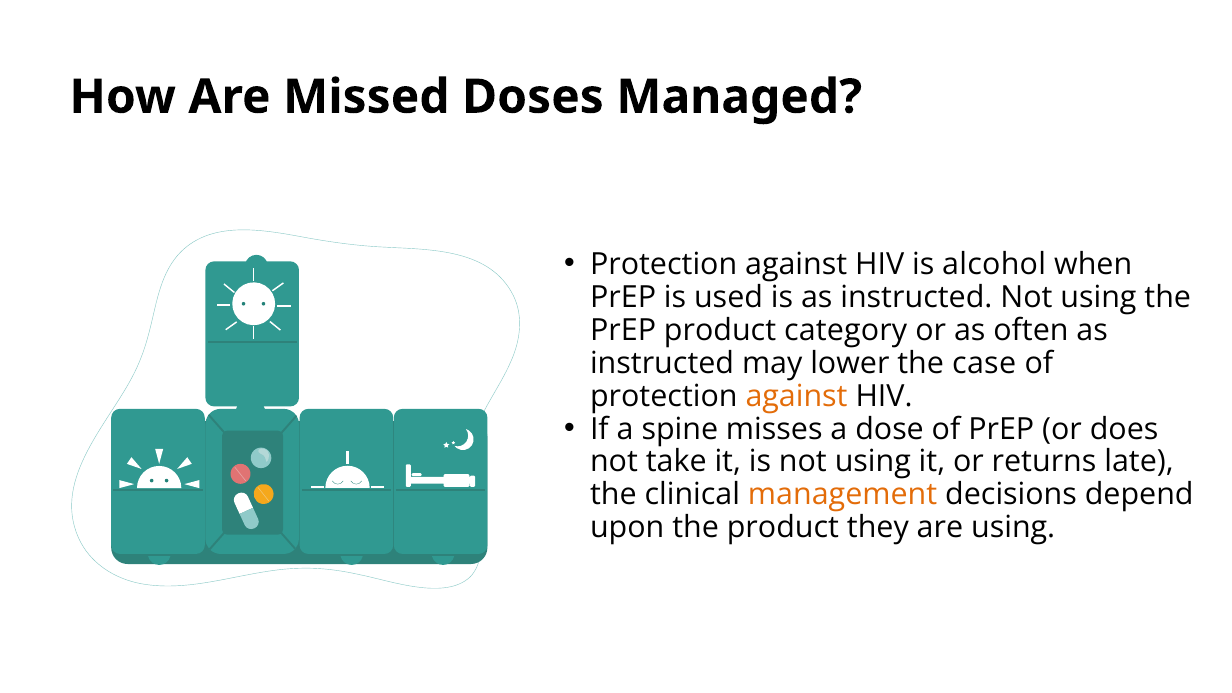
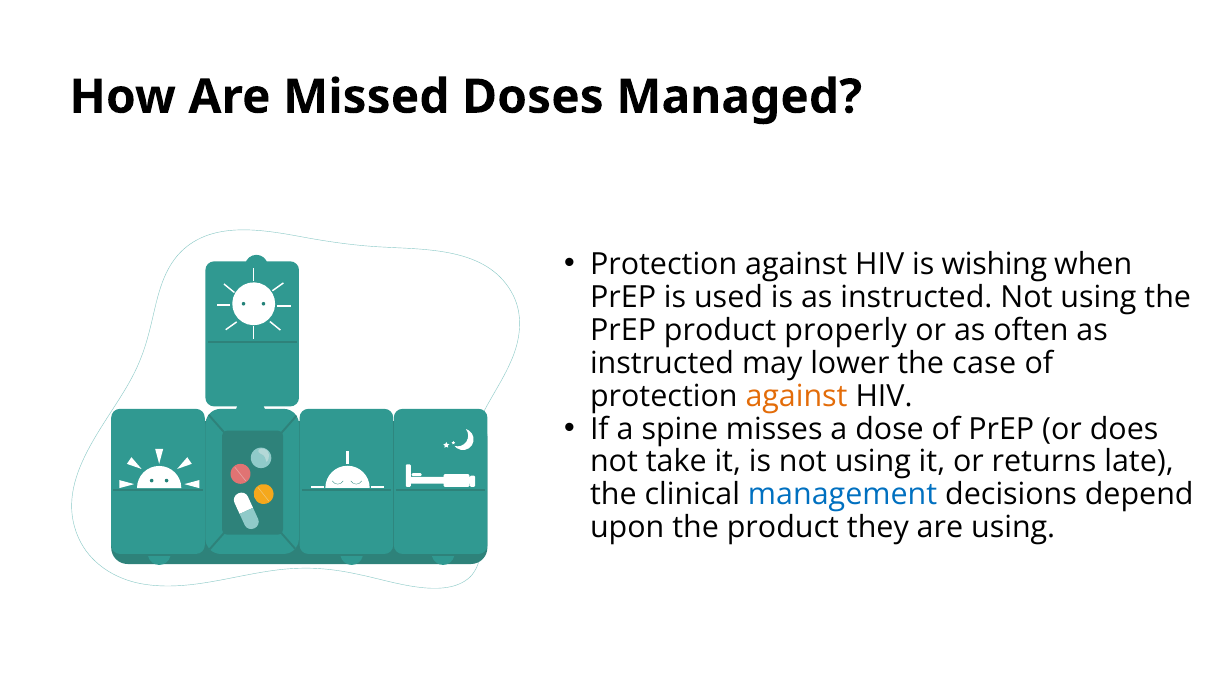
alcohol: alcohol -> wishing (994, 265)
category: category -> properly (846, 330)
management colour: orange -> blue (843, 495)
